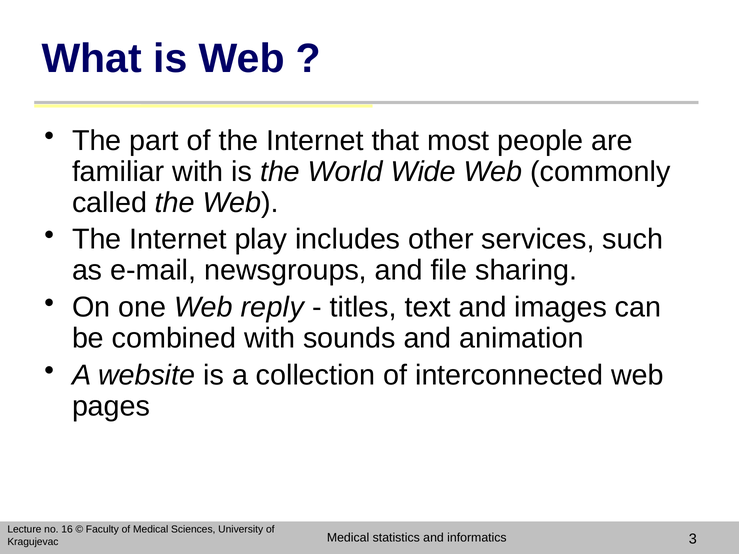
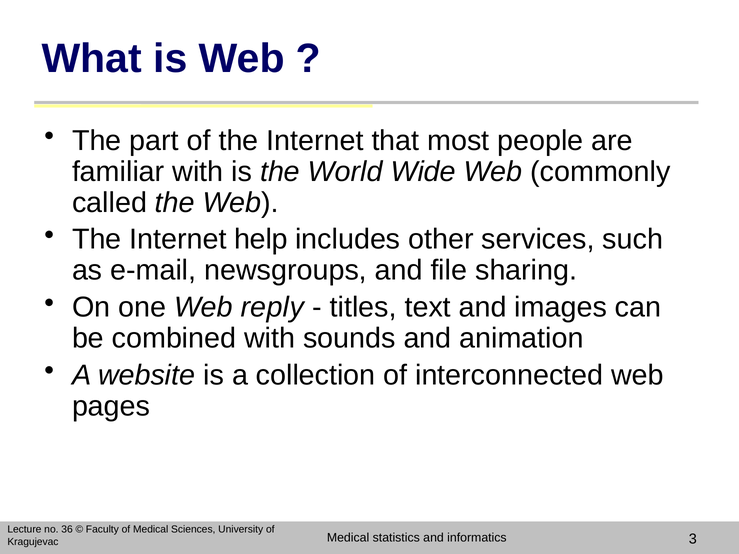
play: play -> help (261, 240)
16: 16 -> 36 (67, 530)
